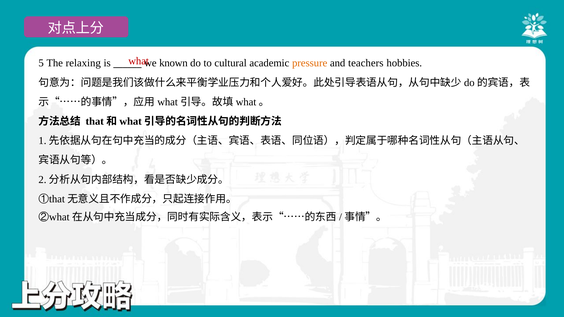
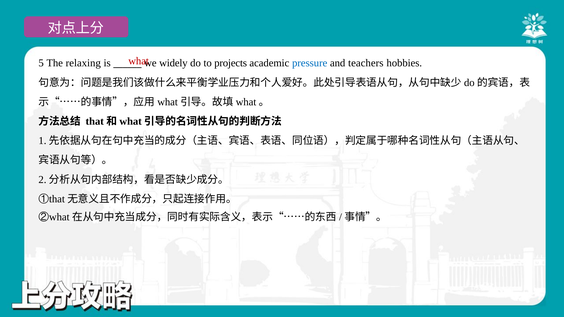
known: known -> widely (173, 63)
cultural: cultural -> projects (231, 63)
pressure colour: orange -> blue (310, 63)
